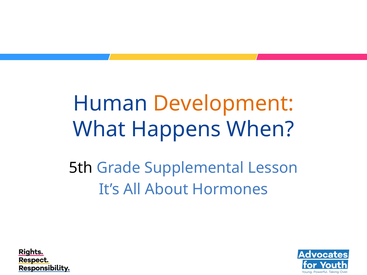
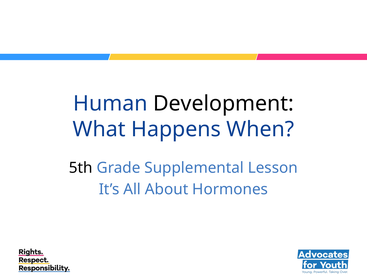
Development colour: orange -> black (223, 104)
